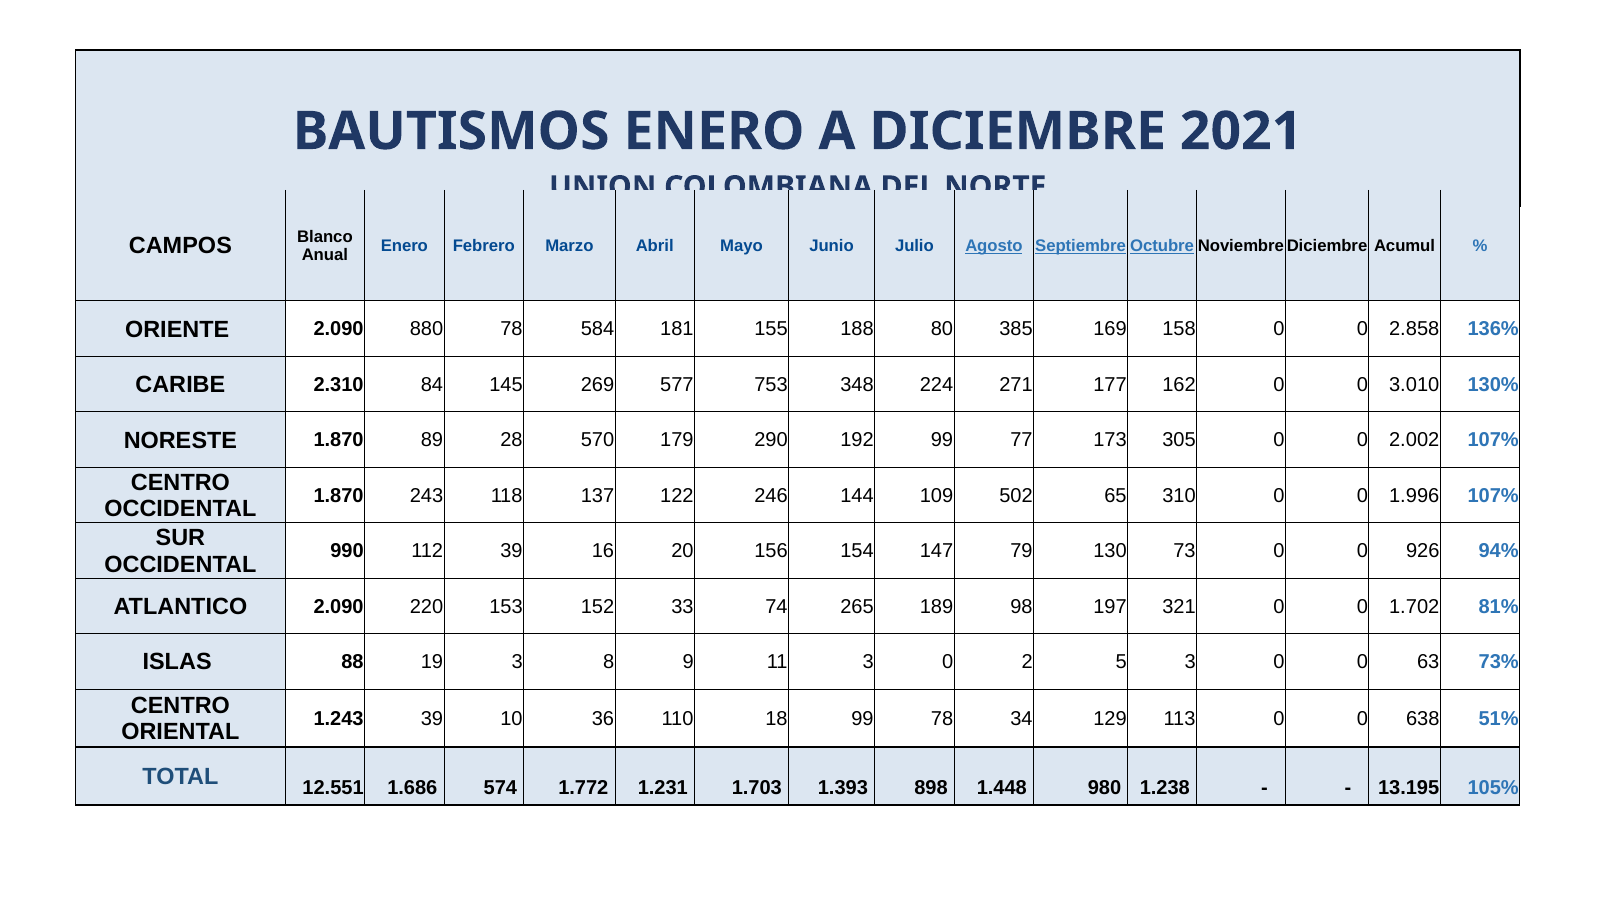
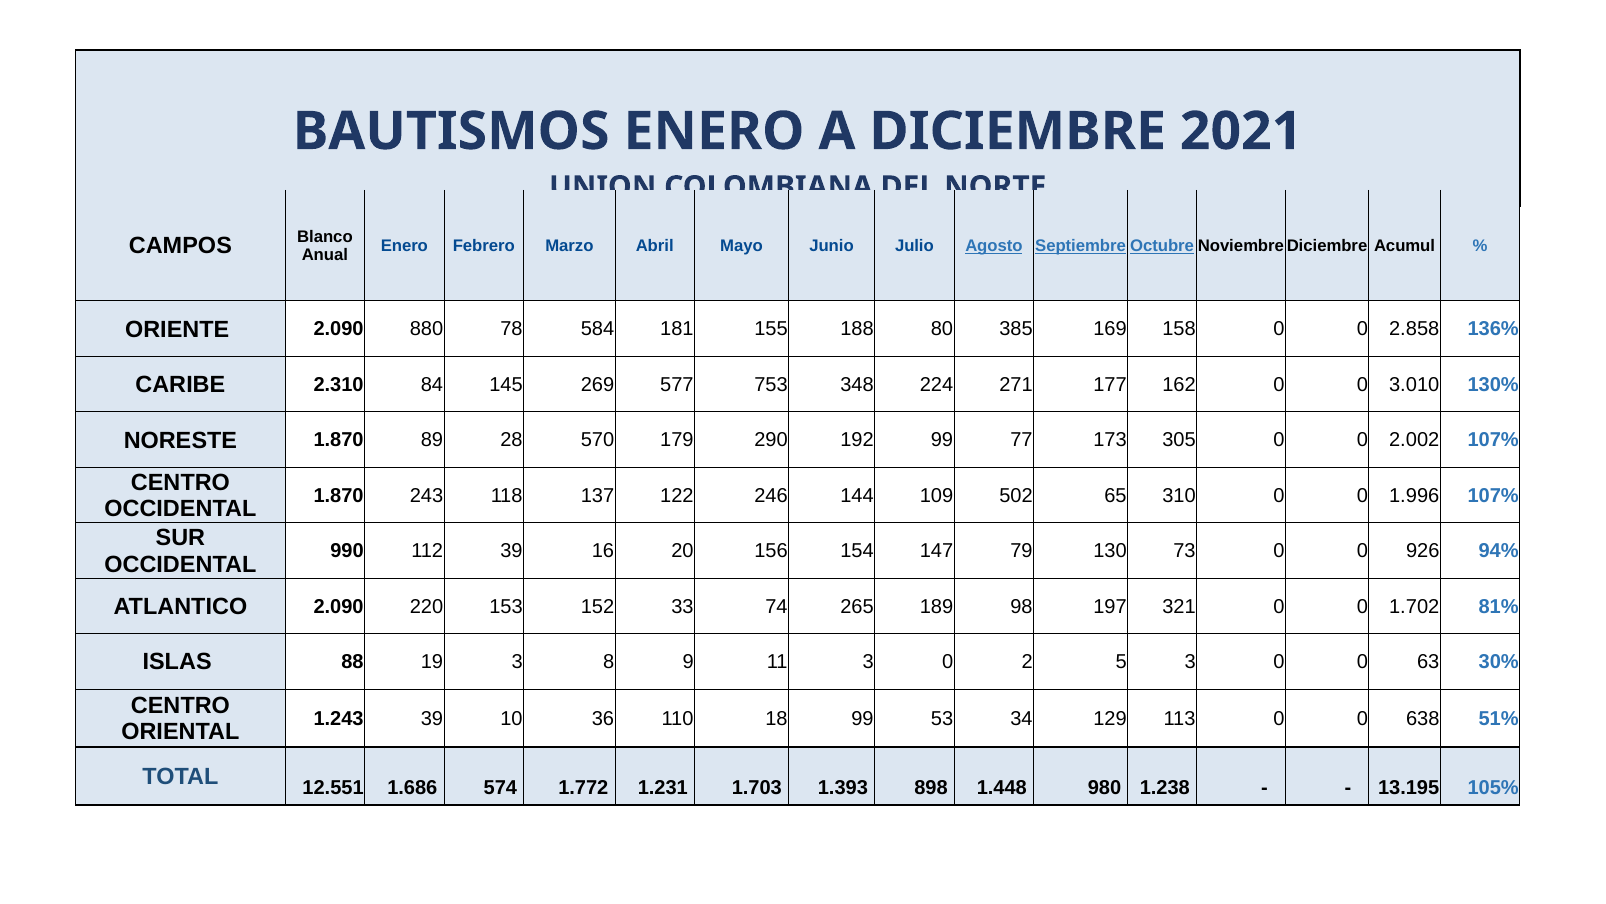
73%: 73% -> 30% (1499, 662)
99 78: 78 -> 53 (942, 718)
